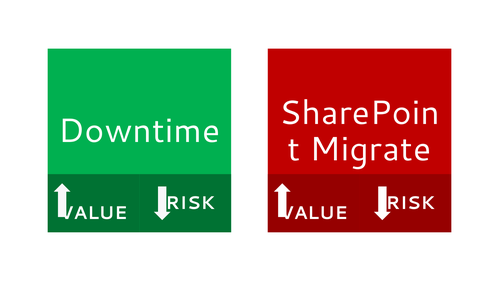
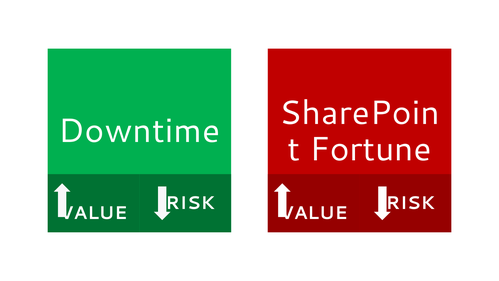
Migrate: Migrate -> Fortune (371, 149)
